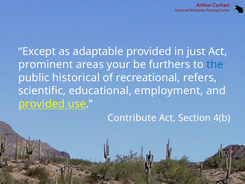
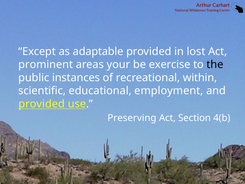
just: just -> lost (196, 51)
furthers: furthers -> exercise (170, 64)
the colour: blue -> black (215, 64)
historical: historical -> instances (76, 78)
refers: refers -> within (200, 78)
Contribute: Contribute -> Preserving (132, 118)
